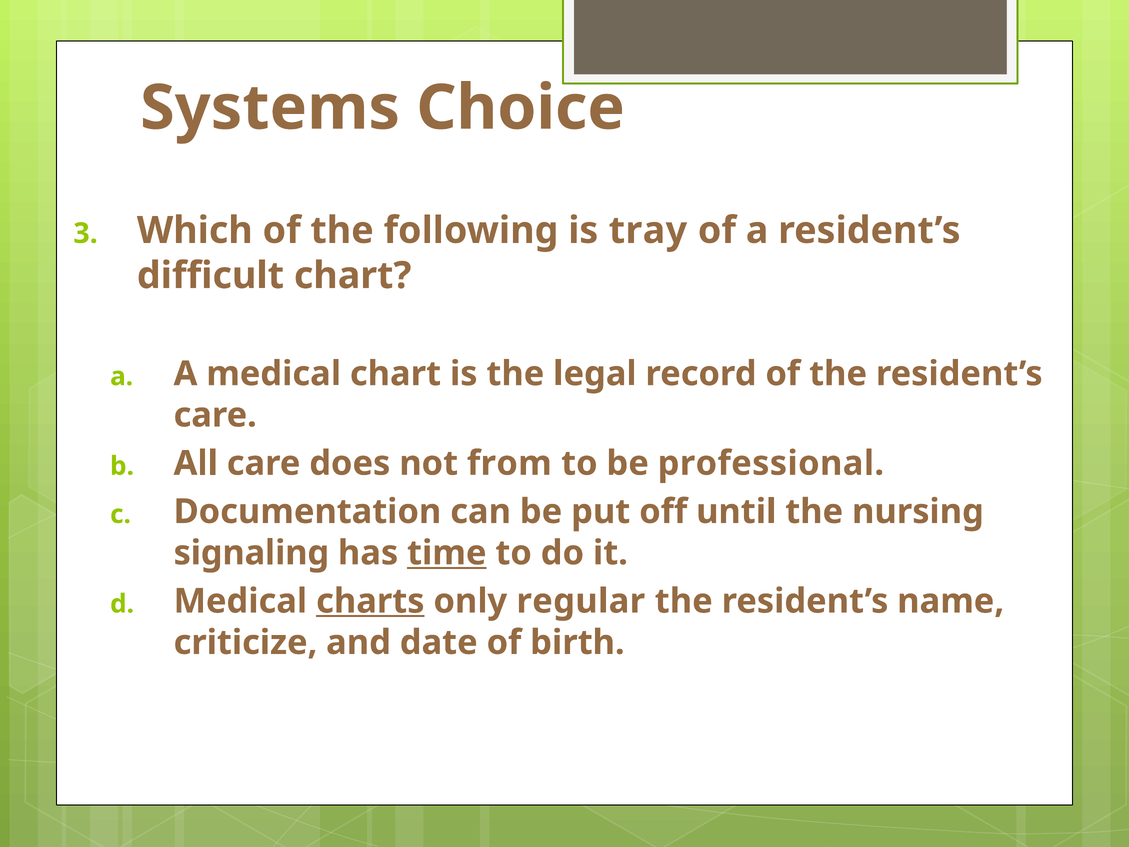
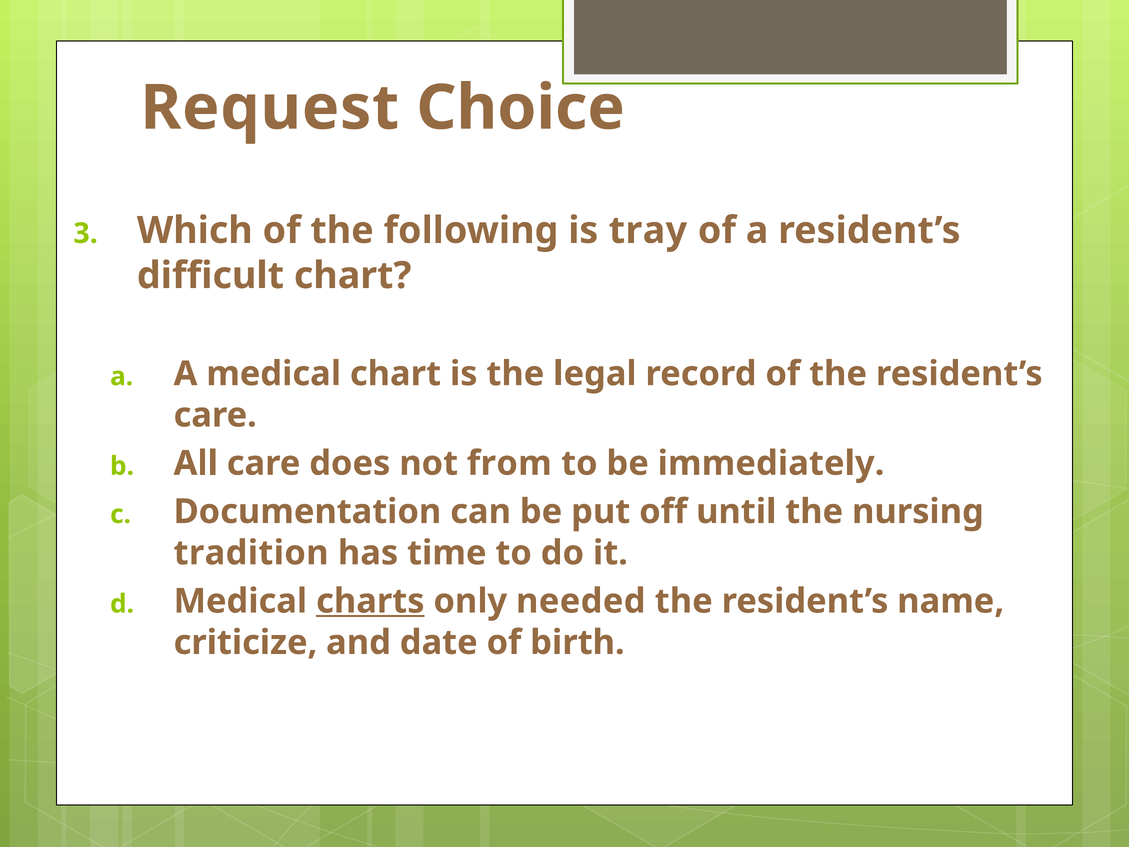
Systems: Systems -> Request (270, 108)
professional: professional -> immediately (771, 463)
signaling: signaling -> tradition (251, 553)
time underline: present -> none (447, 553)
regular: regular -> needed (581, 601)
